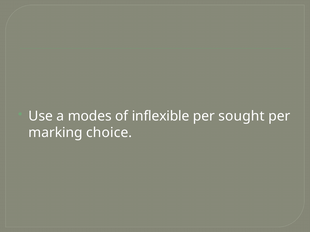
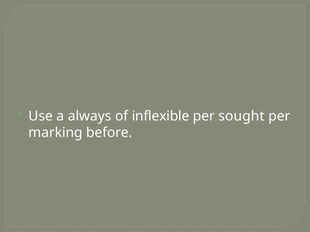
modes: modes -> always (90, 116)
choice: choice -> before (109, 133)
